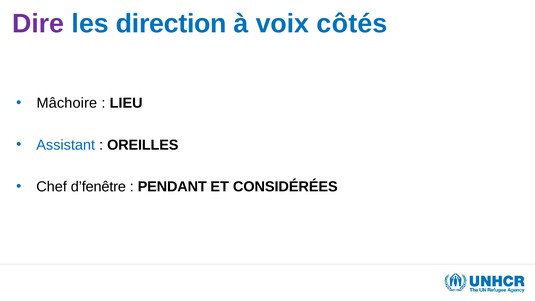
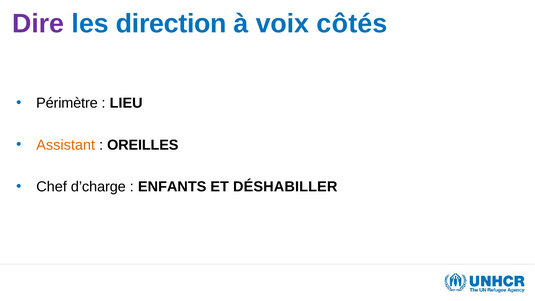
Mâchoire: Mâchoire -> Périmètre (67, 103)
Assistant colour: blue -> orange (66, 145)
d’fenêtre: d’fenêtre -> d’charge (98, 187)
PENDANT: PENDANT -> ENFANTS (172, 187)
CONSIDÉRÉES: CONSIDÉRÉES -> DÉSHABILLER (285, 187)
